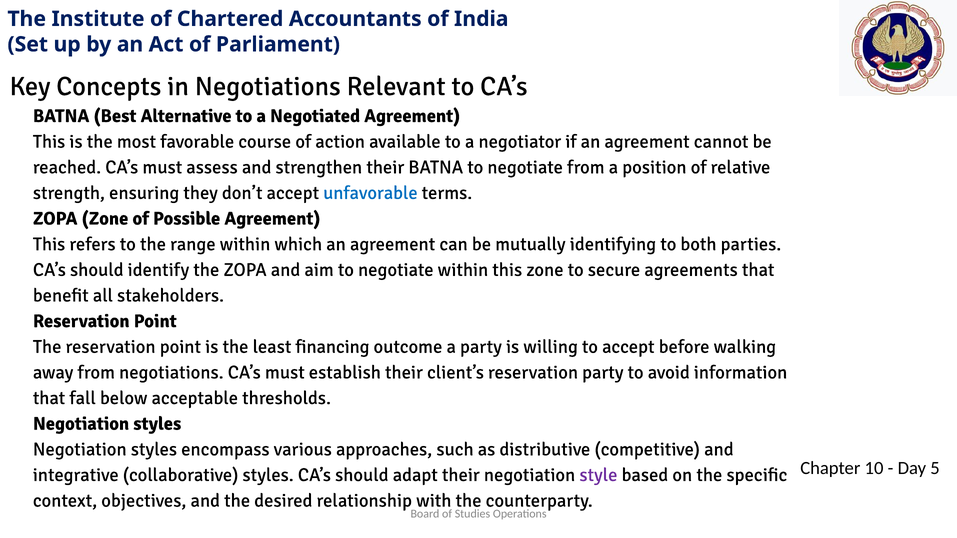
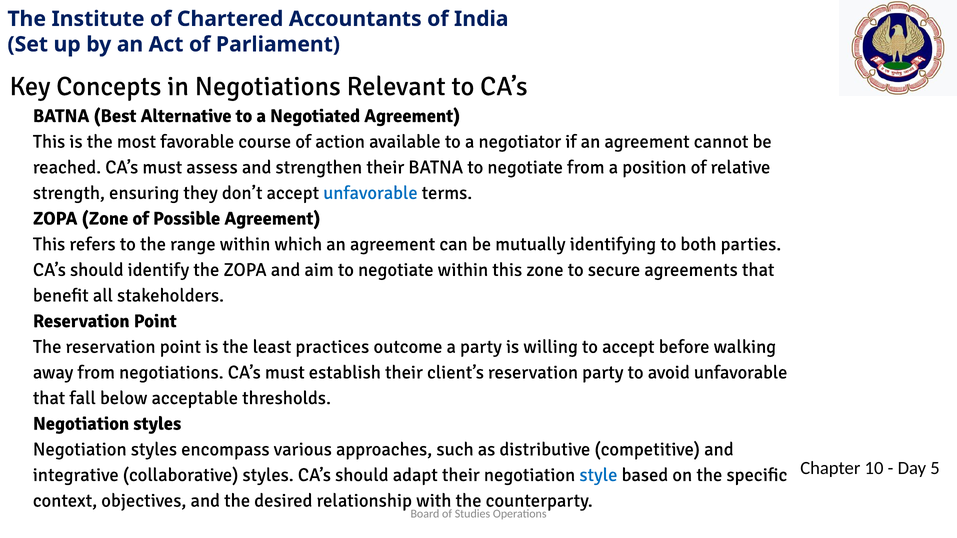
financing: financing -> practices (332, 347)
avoid information: information -> unfavorable (741, 373)
style colour: purple -> blue (598, 475)
